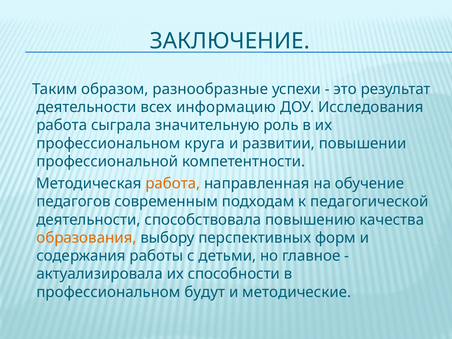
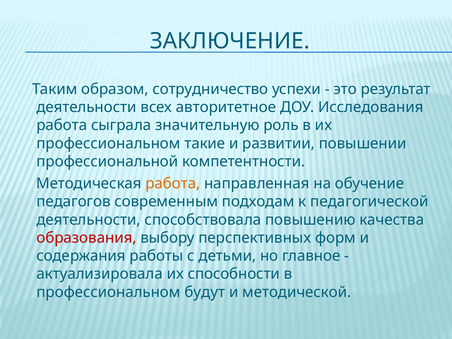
разнообразные: разнообразные -> сотрудничество (210, 89)
информацию: информацию -> авторитетное (226, 107)
круга: круга -> такие (205, 143)
образования colour: orange -> red (86, 238)
методические: методические -> методической (297, 292)
